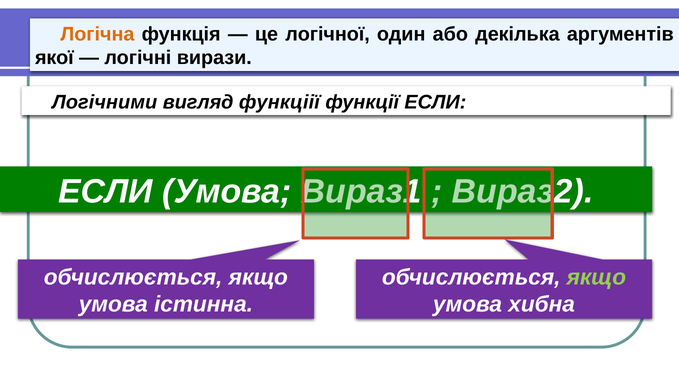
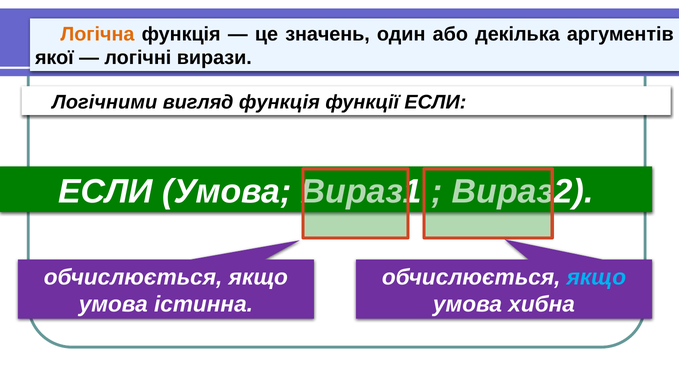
логічної: логічної -> значень (328, 34)
вигляд функціії: функціії -> функція (279, 102)
якщо colour: light green -> light blue (596, 278)
